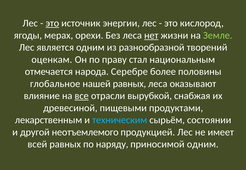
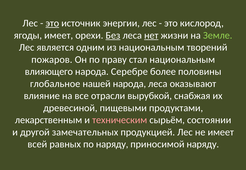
ягоды мерах: мерах -> имеет (59, 35)
Без underline: none -> present (113, 35)
из разнообразной: разнообразной -> национальным (152, 48)
оценкам: оценкам -> пожаров (52, 60)
отмечается: отмечается -> влияющего (49, 72)
нашей равных: равных -> народа (129, 84)
все underline: present -> none (82, 96)
техническим colour: light blue -> pink (120, 120)
неотъемлемого: неотъемлемого -> замечательных (85, 132)
приносимой одним: одним -> наряду (203, 144)
